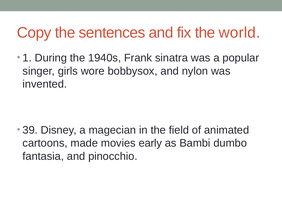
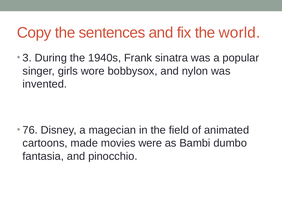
1: 1 -> 3 (27, 58)
39: 39 -> 76 (30, 130)
early: early -> were (150, 143)
